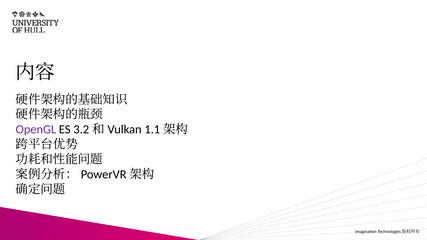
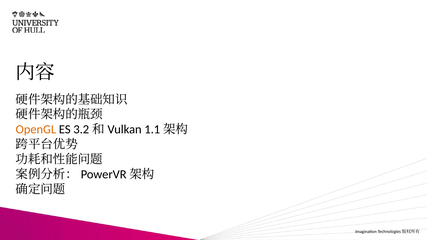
OpenGL colour: purple -> orange (36, 130)
